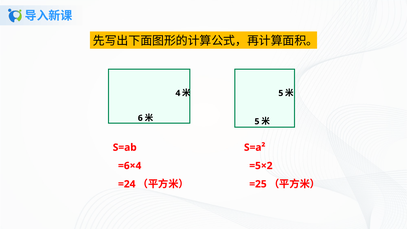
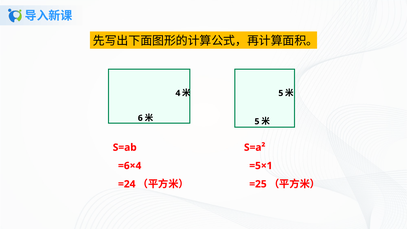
=5×2: =5×2 -> =5×1 (261, 166)
